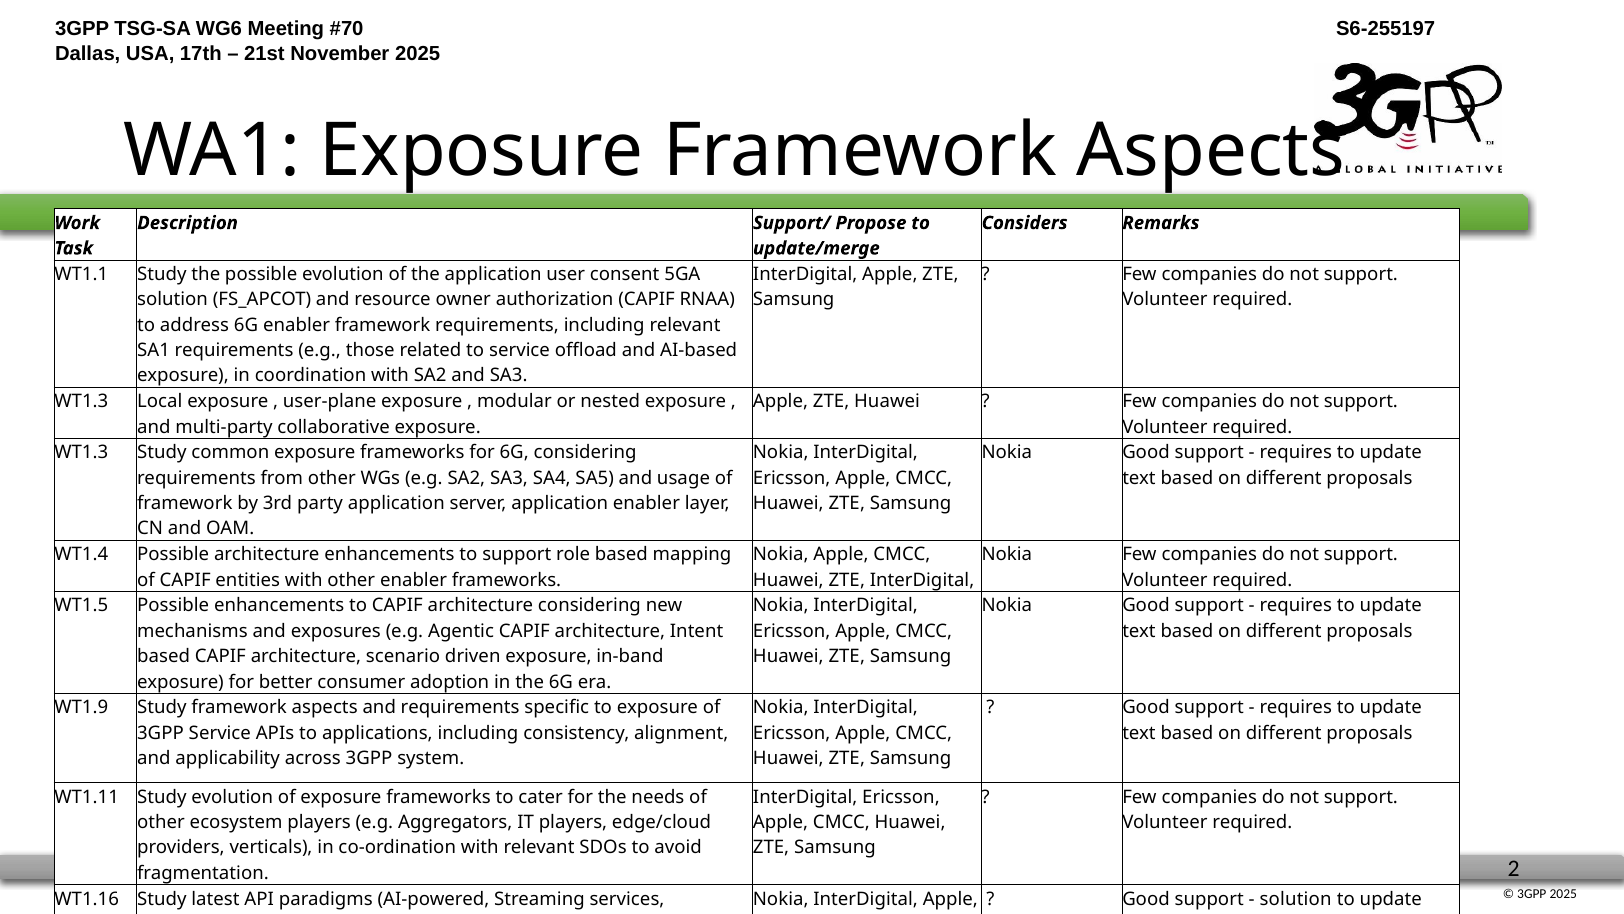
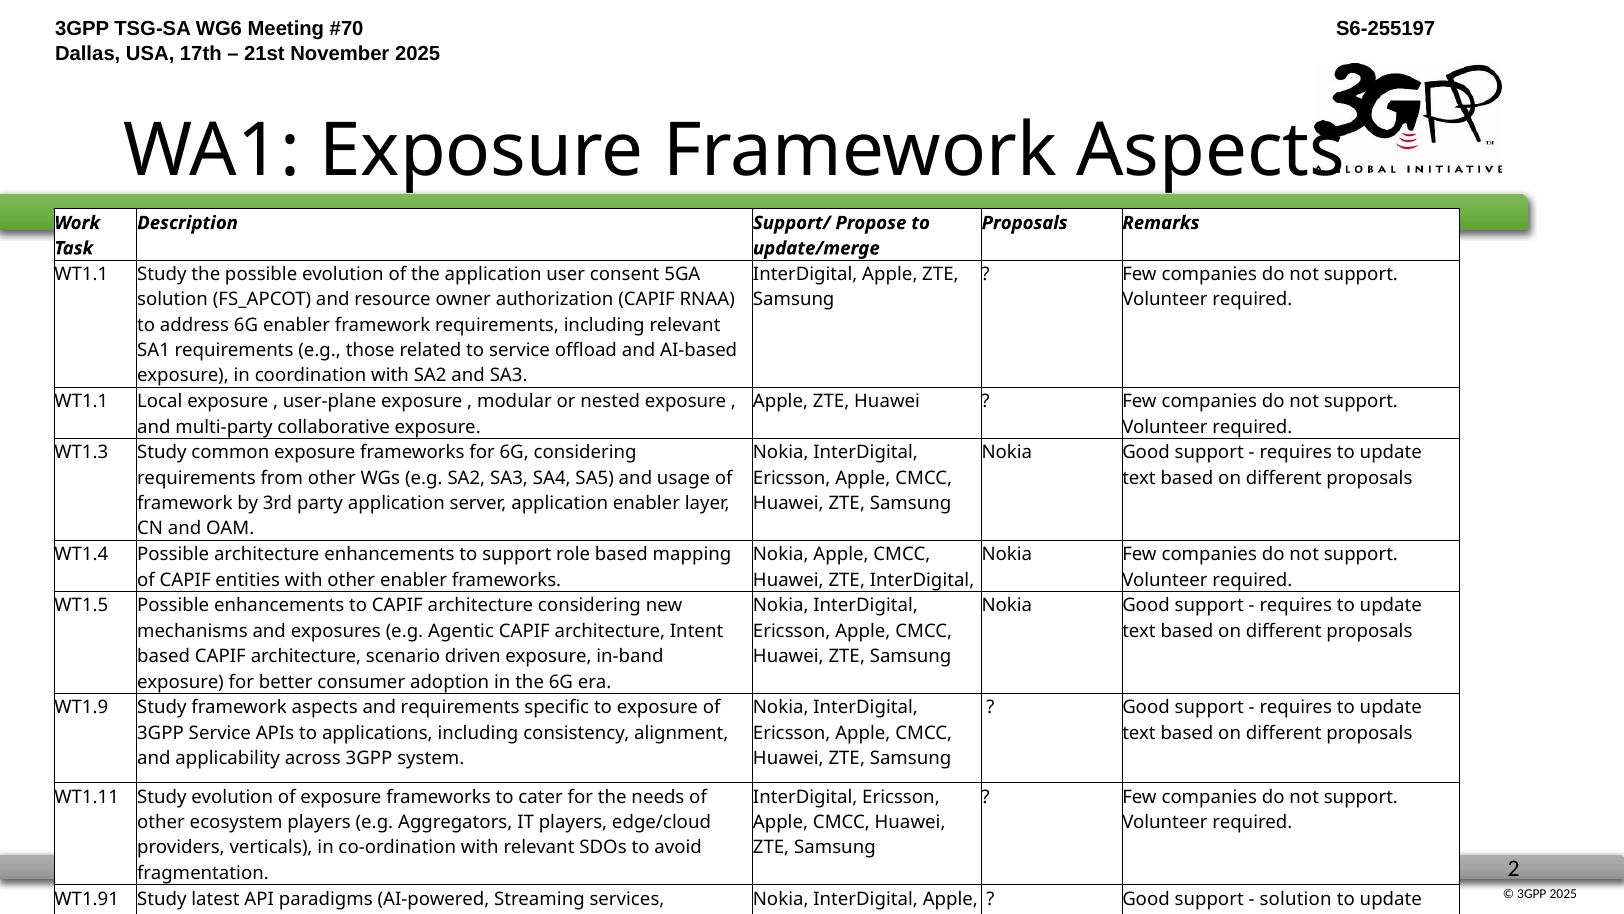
Considers: Considers -> Proposals (1025, 223)
WT1.3: WT1.3 -> WT1.1 (81, 401)
WT1.16: WT1.16 -> WT1.91 (87, 898)
